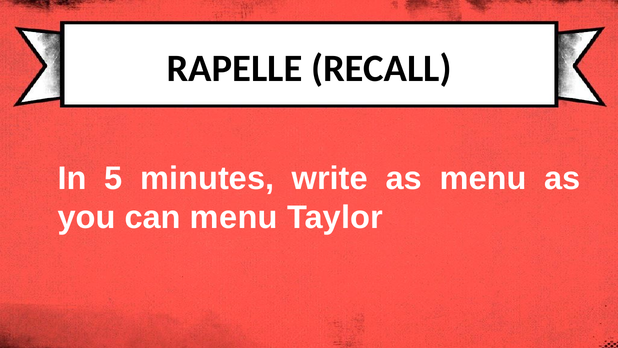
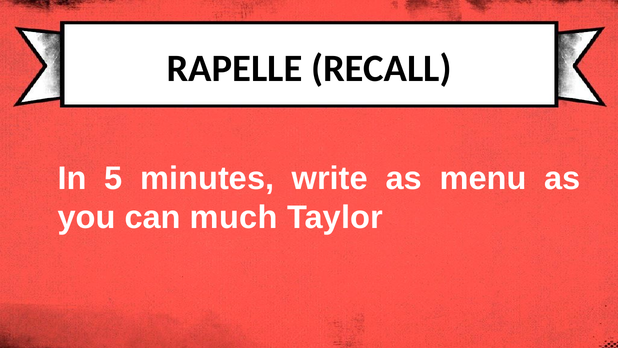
can menu: menu -> much (234, 217)
